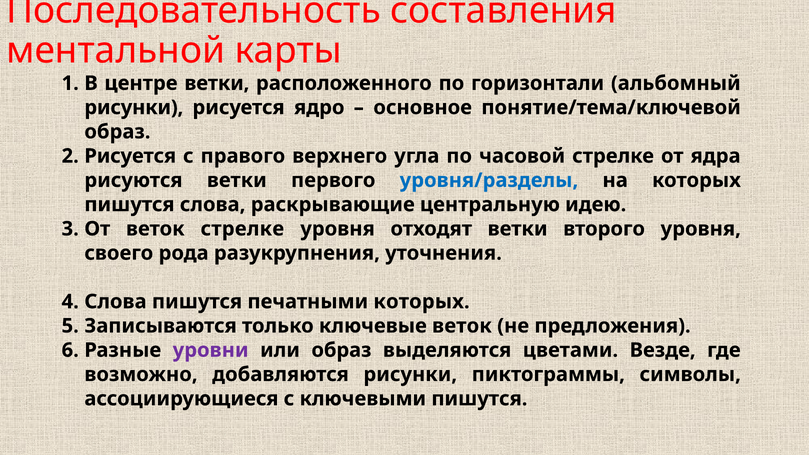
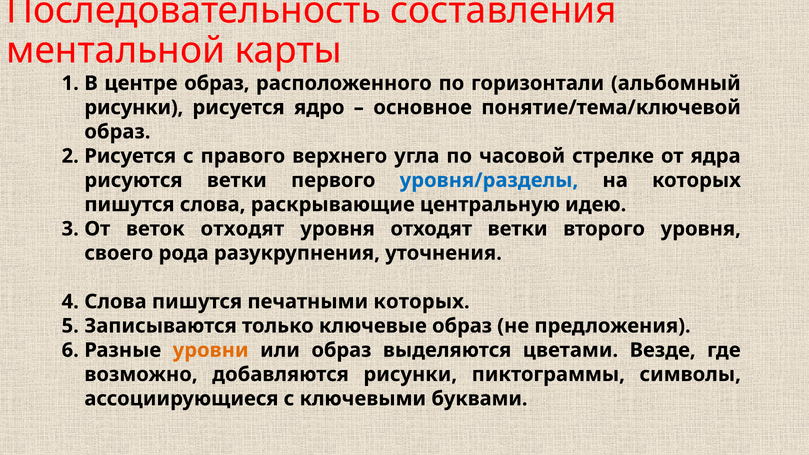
центре ветки: ветки -> образ (217, 83)
веток стрелке: стрелке -> отходят (242, 229)
ключевые веток: веток -> образ (462, 326)
уровни colour: purple -> orange (211, 350)
ключевыми пишутся: пишутся -> буквами (479, 399)
